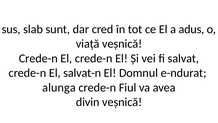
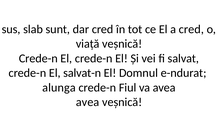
a adus: adus -> cred (191, 29)
divin: divin -> avea (88, 102)
